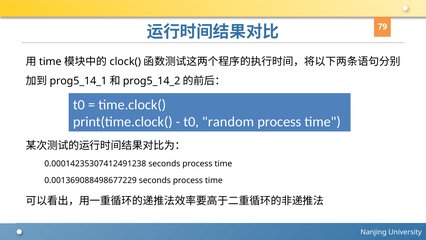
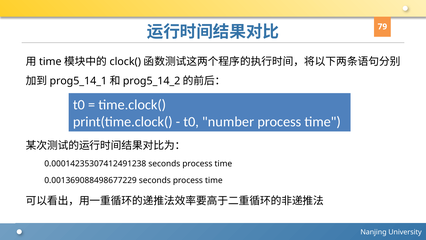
random: random -> number (228, 122)
